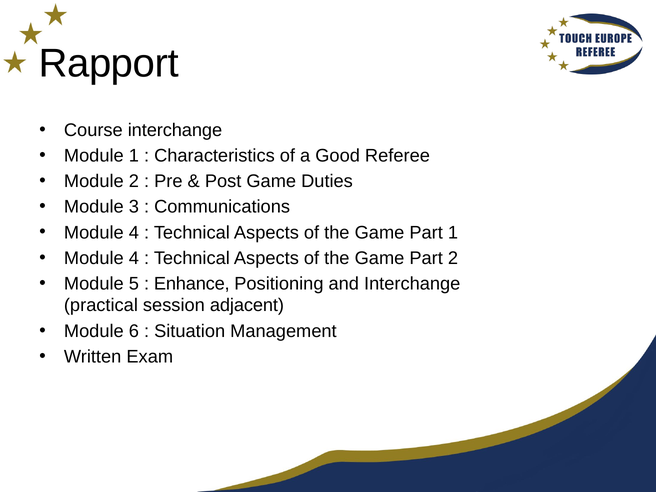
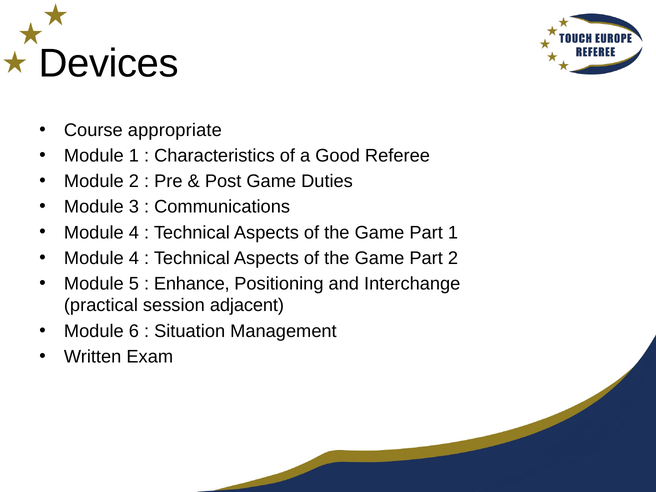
Rapport: Rapport -> Devices (109, 64)
Course interchange: interchange -> appropriate (175, 130)
